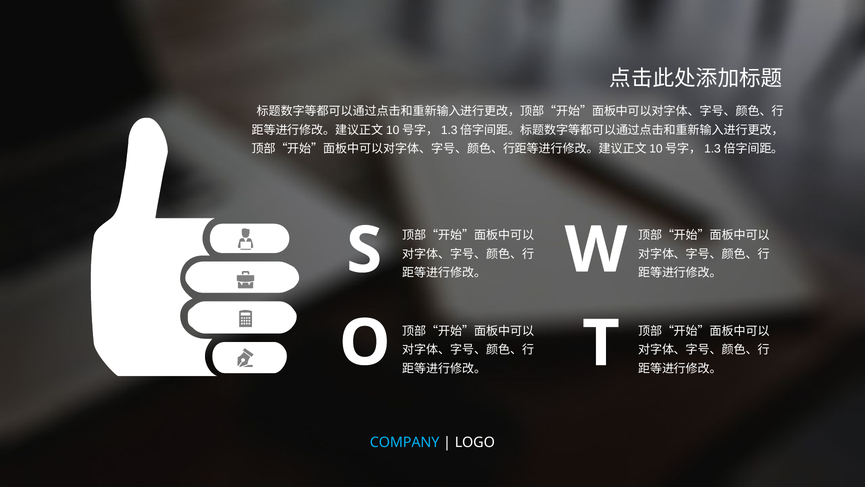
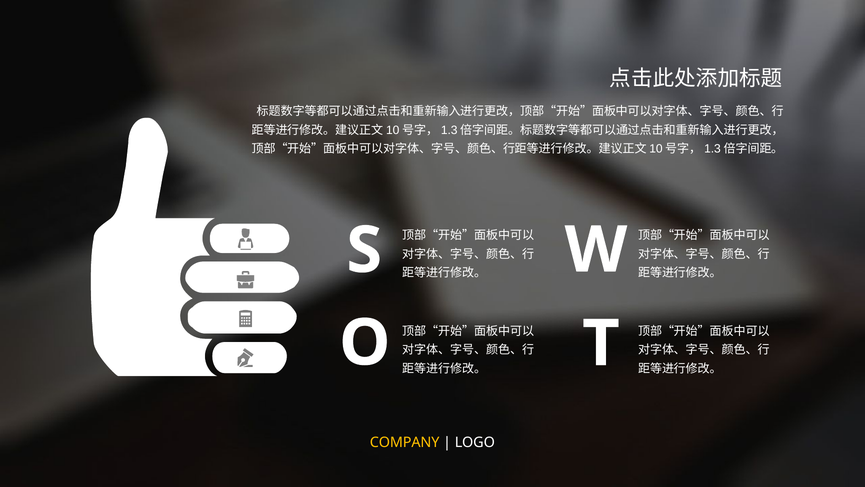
COMPANY colour: light blue -> yellow (405, 442)
